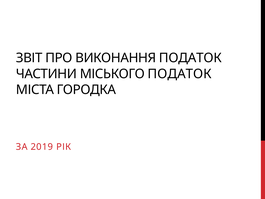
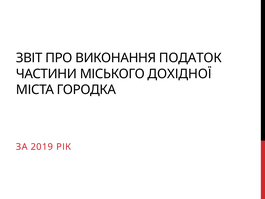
МІСЬКОГО ПОДАТОК: ПОДАТОК -> ДОХІДНОЇ (180, 74)
